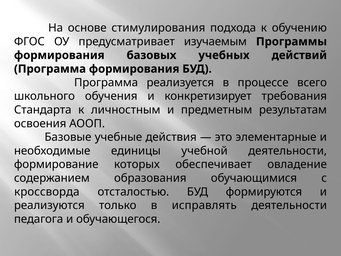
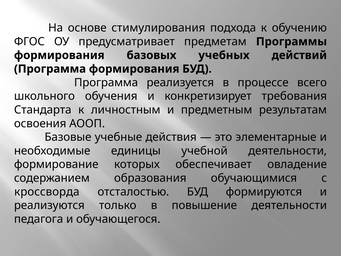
изучаемым: изучаемым -> предметам (215, 42)
исправлять: исправлять -> повышение (204, 205)
